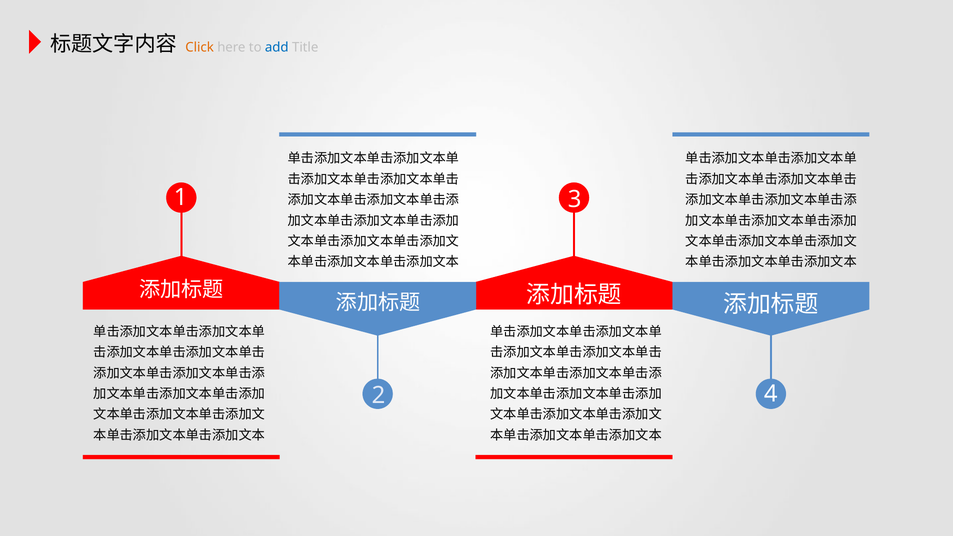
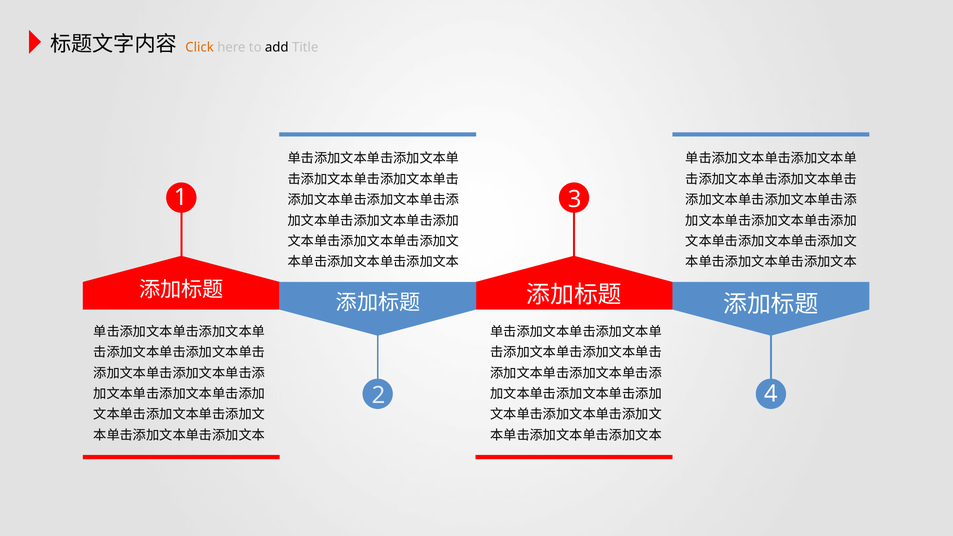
add colour: blue -> black (277, 47)
